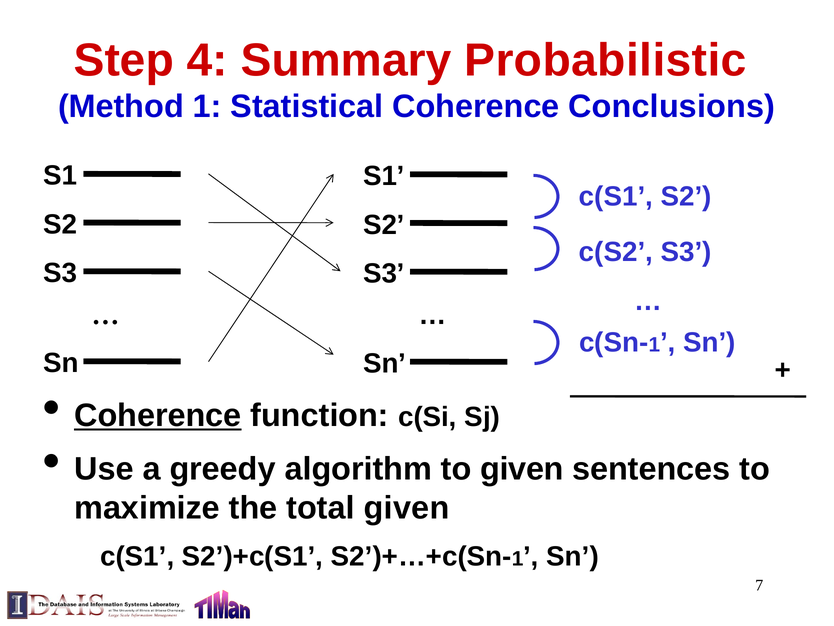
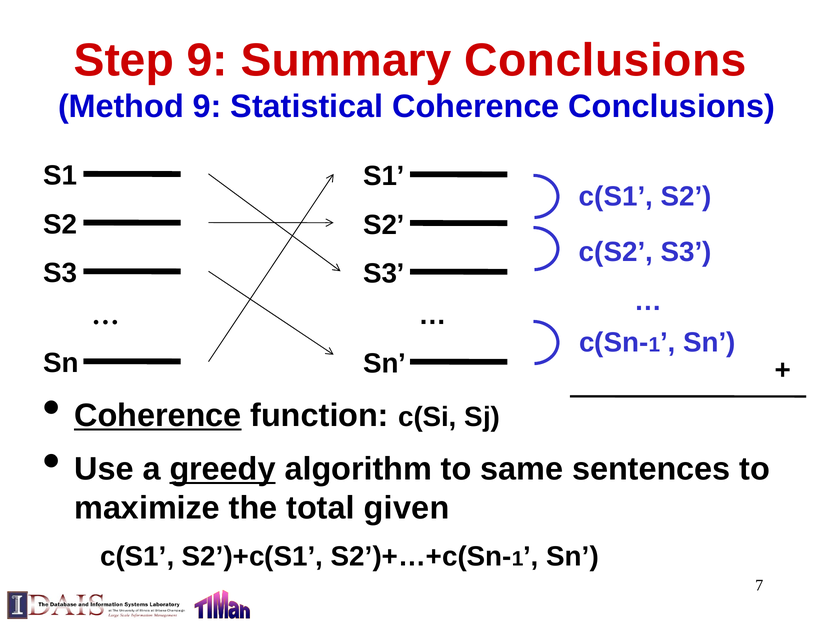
Step 4: 4 -> 9 (207, 60)
Summary Probabilistic: Probabilistic -> Conclusions (605, 60)
Method 1: 1 -> 9 (207, 106)
greedy underline: none -> present (223, 469)
to given: given -> same (522, 469)
